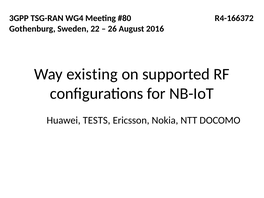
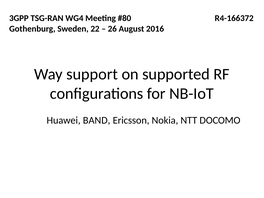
existing: existing -> support (92, 74)
TESTS: TESTS -> BAND (97, 120)
